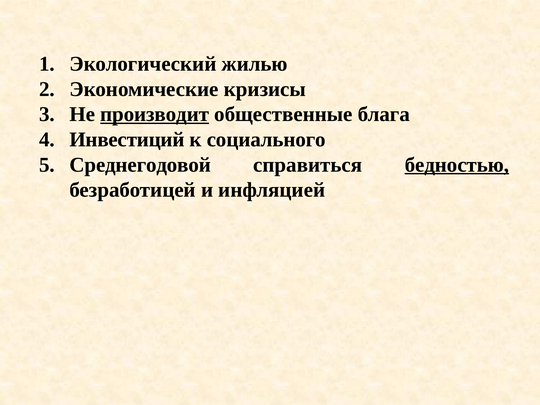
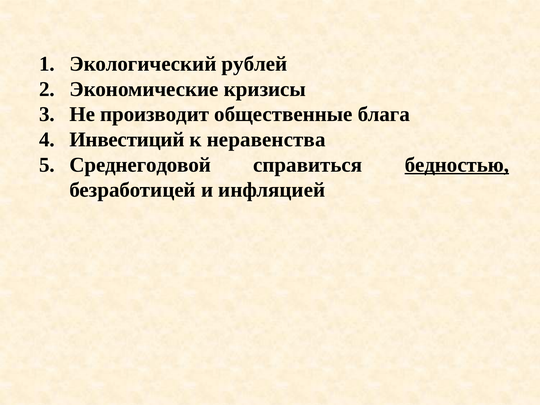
жилью: жилью -> рублей (254, 64)
производит underline: present -> none (155, 114)
социального: социального -> неравенства (266, 140)
